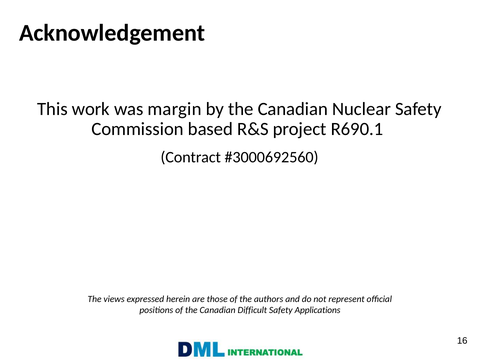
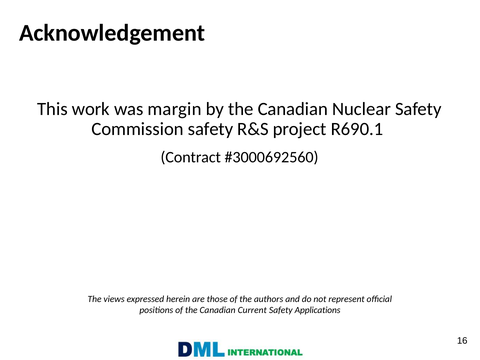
Commission based: based -> safety (211, 129)
Difficult: Difficult -> Current (252, 310)
